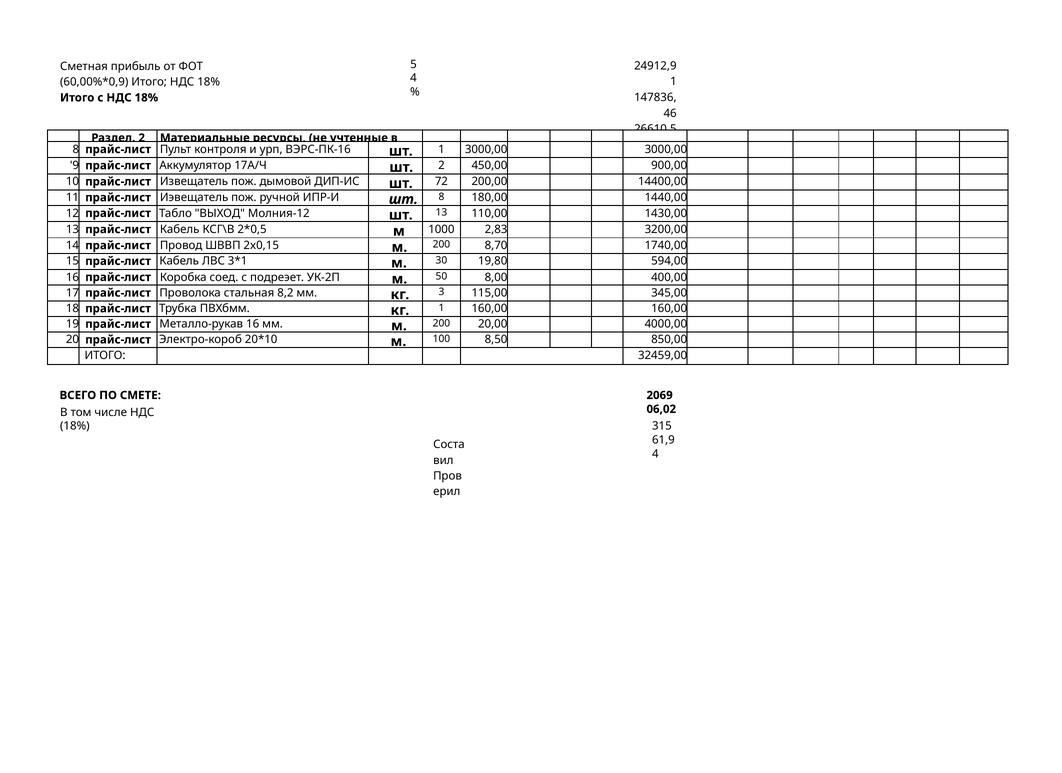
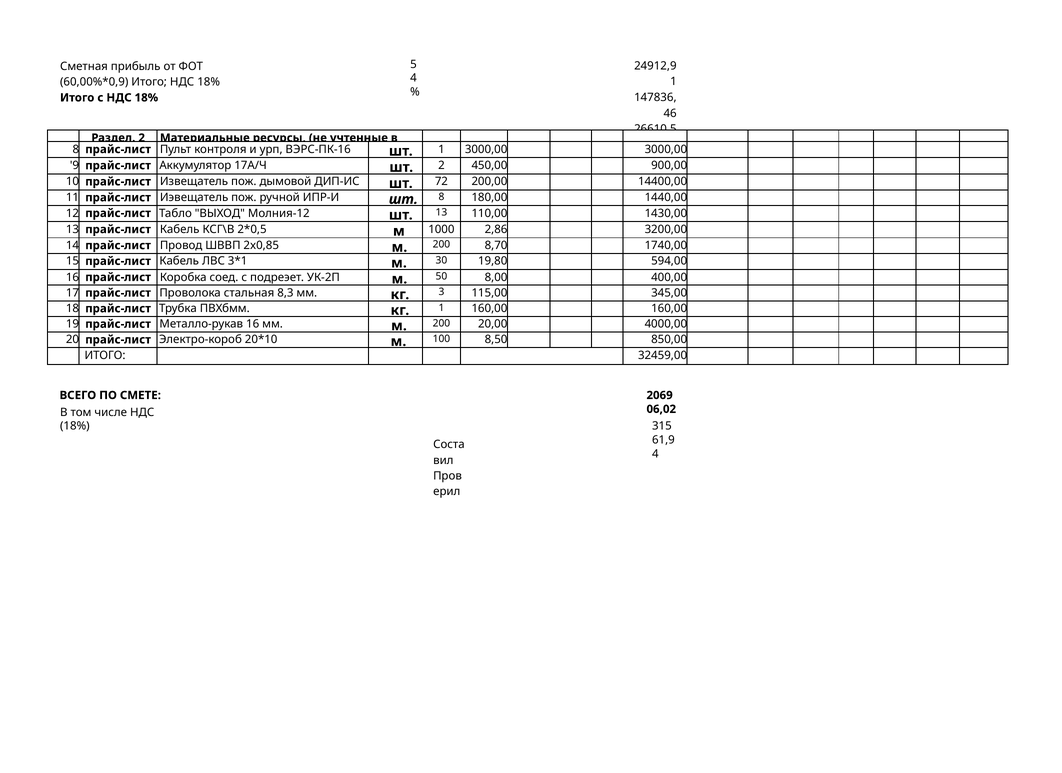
2,83: 2,83 -> 2,86 (496, 229)
2x0,15: 2x0,15 -> 2x0,85 (261, 245)
8,2: 8,2 -> 8,3 (285, 293)
